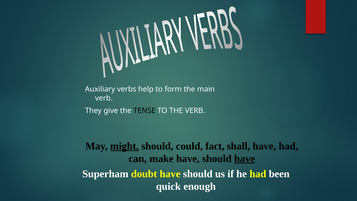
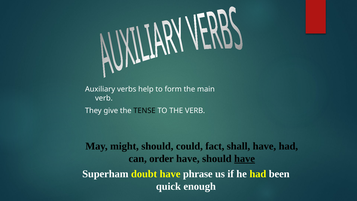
might underline: present -> none (124, 146)
make: make -> order (162, 159)
should: should -> phrase (198, 174)
